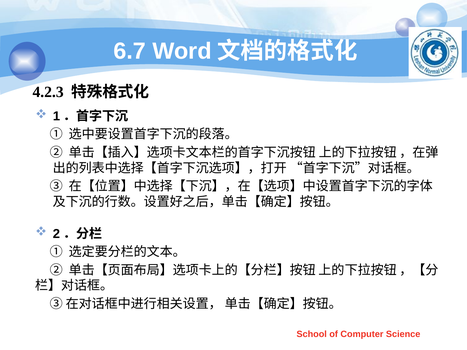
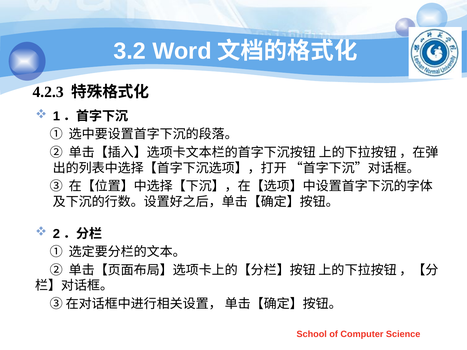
6.7: 6.7 -> 3.2 (130, 51)
